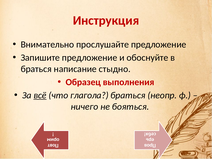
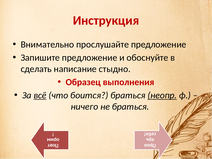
браться: браться -> сделать (36, 69)
глагола: глагола -> боится (89, 95)
неопр underline: none -> present (162, 95)
не бояться: бояться -> браться (131, 107)
